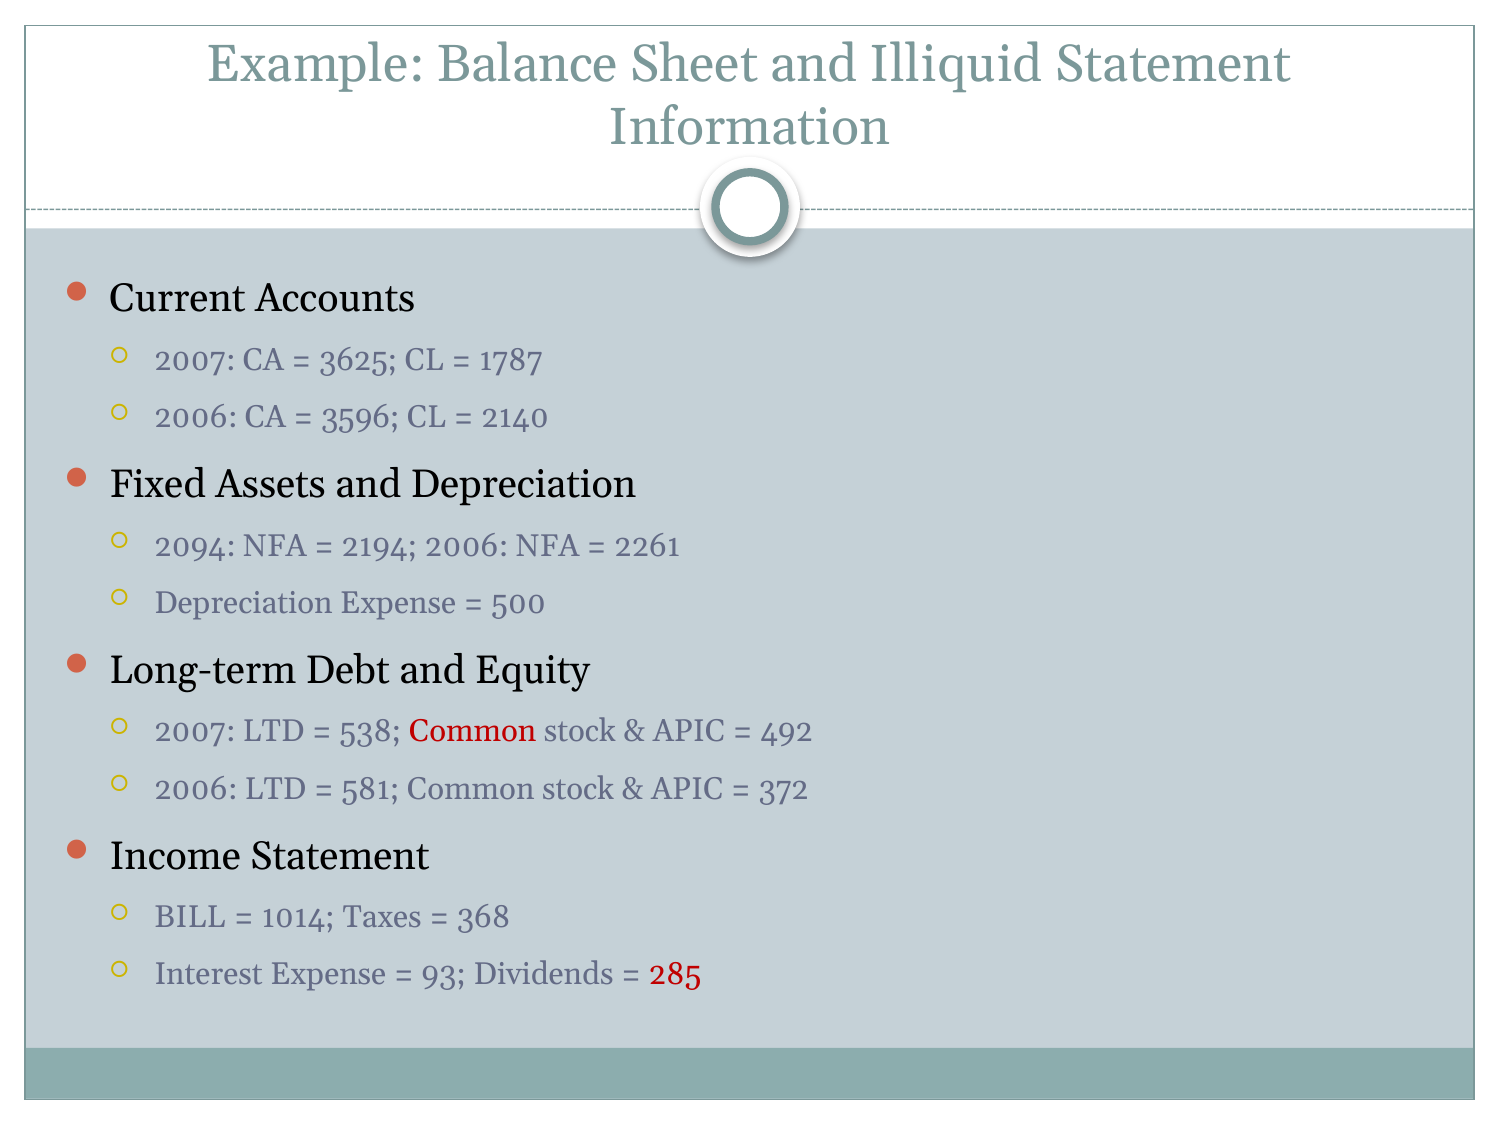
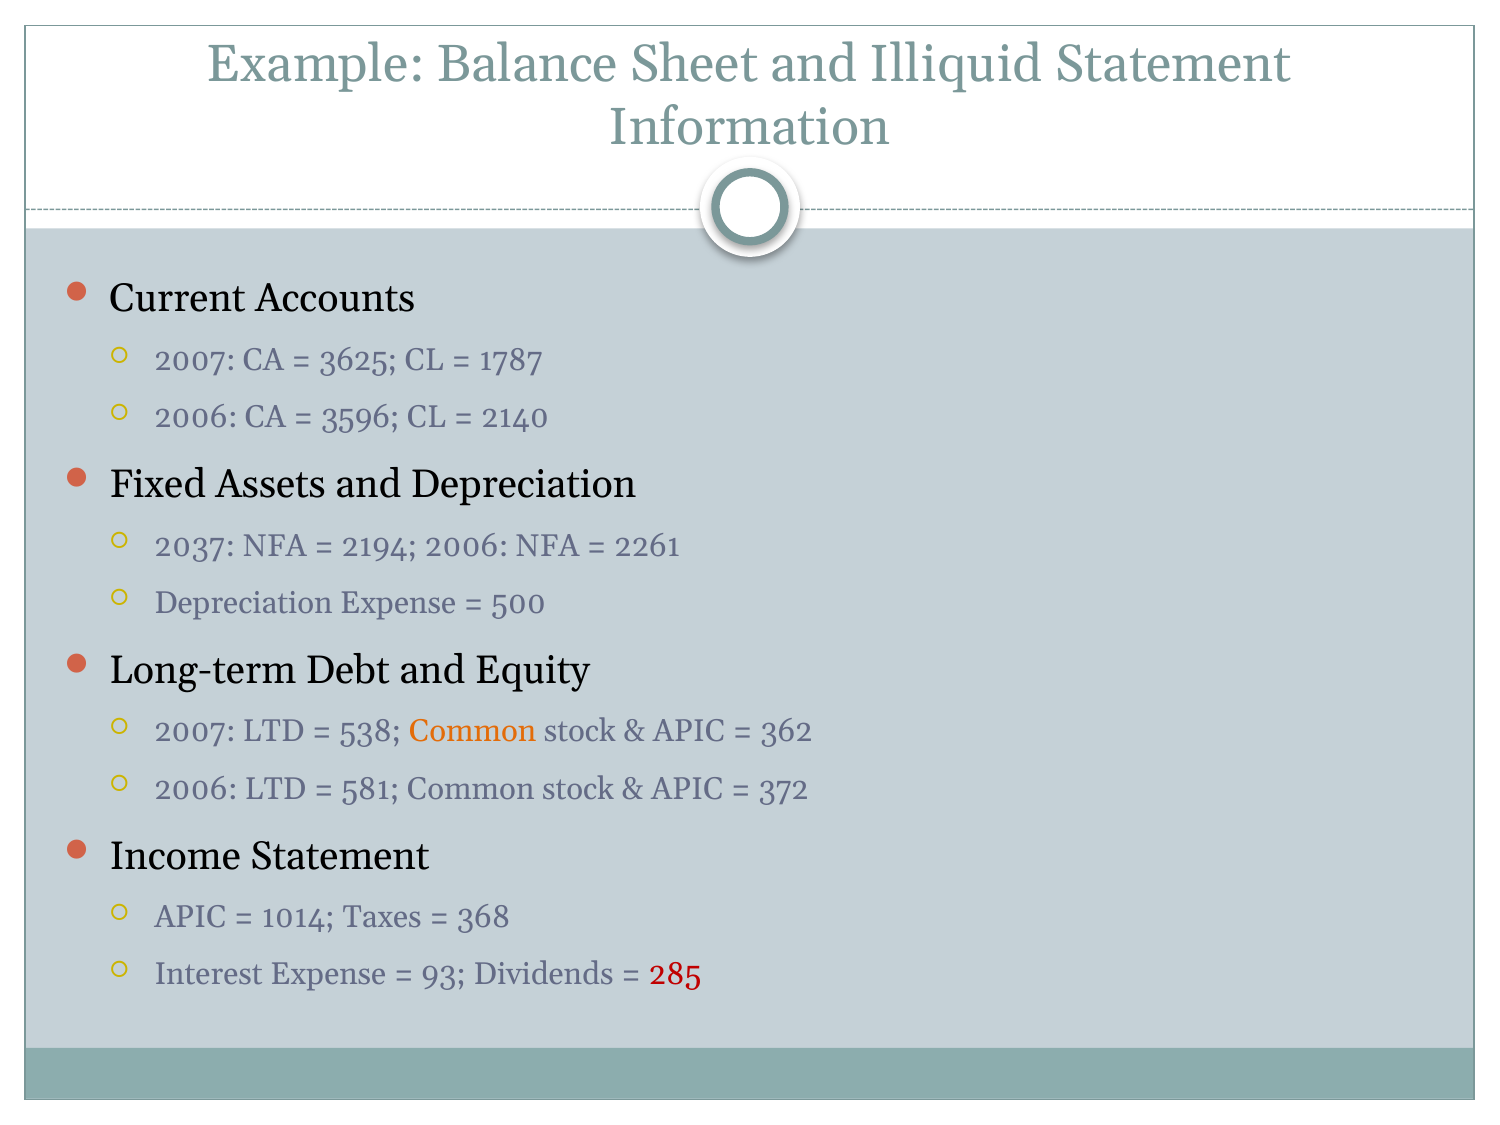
2094: 2094 -> 2037 (195, 546)
Common colour: red -> orange (473, 732)
492: 492 -> 362 (787, 732)
BILL: BILL -> APIC (190, 917)
